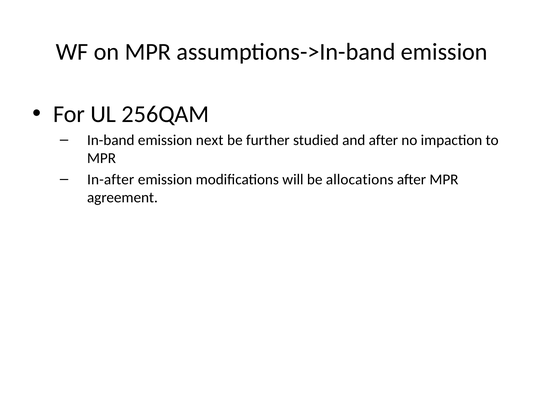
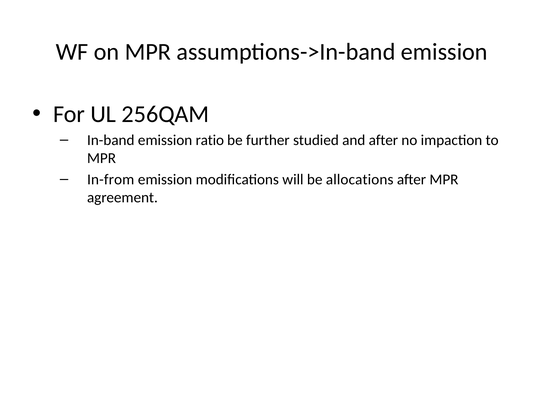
next: next -> ratio (210, 140)
In-after: In-after -> In-from (111, 179)
